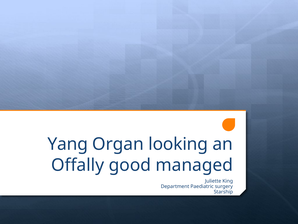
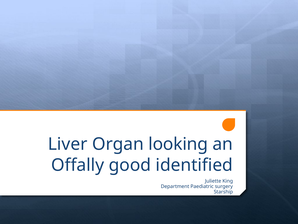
Yang: Yang -> Liver (68, 144)
managed: managed -> identified (194, 165)
